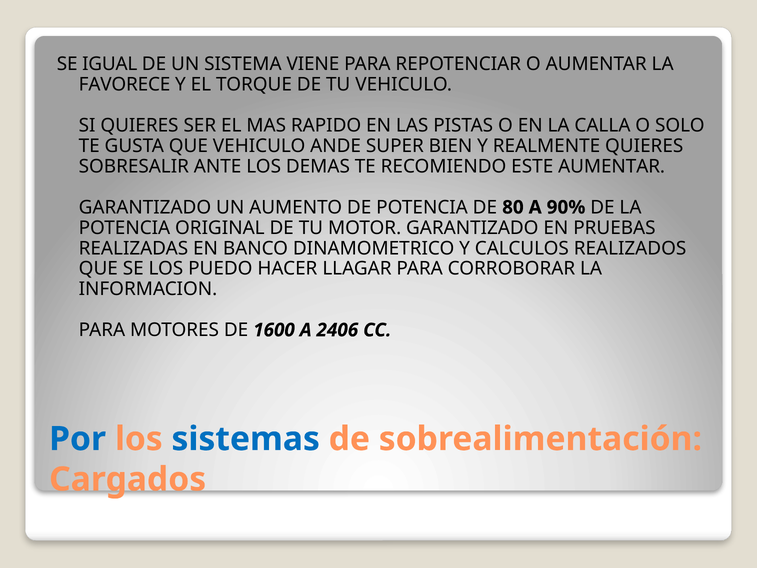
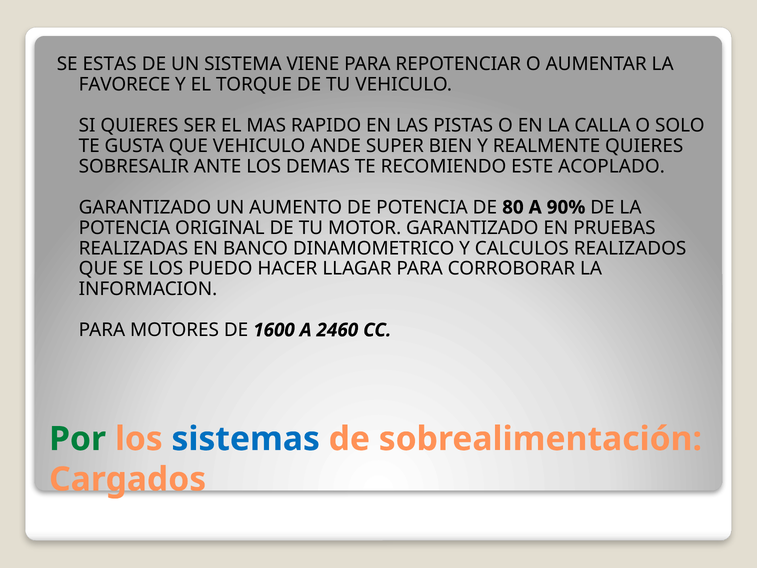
IGUAL: IGUAL -> ESTAS (110, 64)
ESTE AUMENTAR: AUMENTAR -> ACOPLADO (612, 166)
2406: 2406 -> 2460 (337, 330)
Por colour: blue -> green (78, 439)
